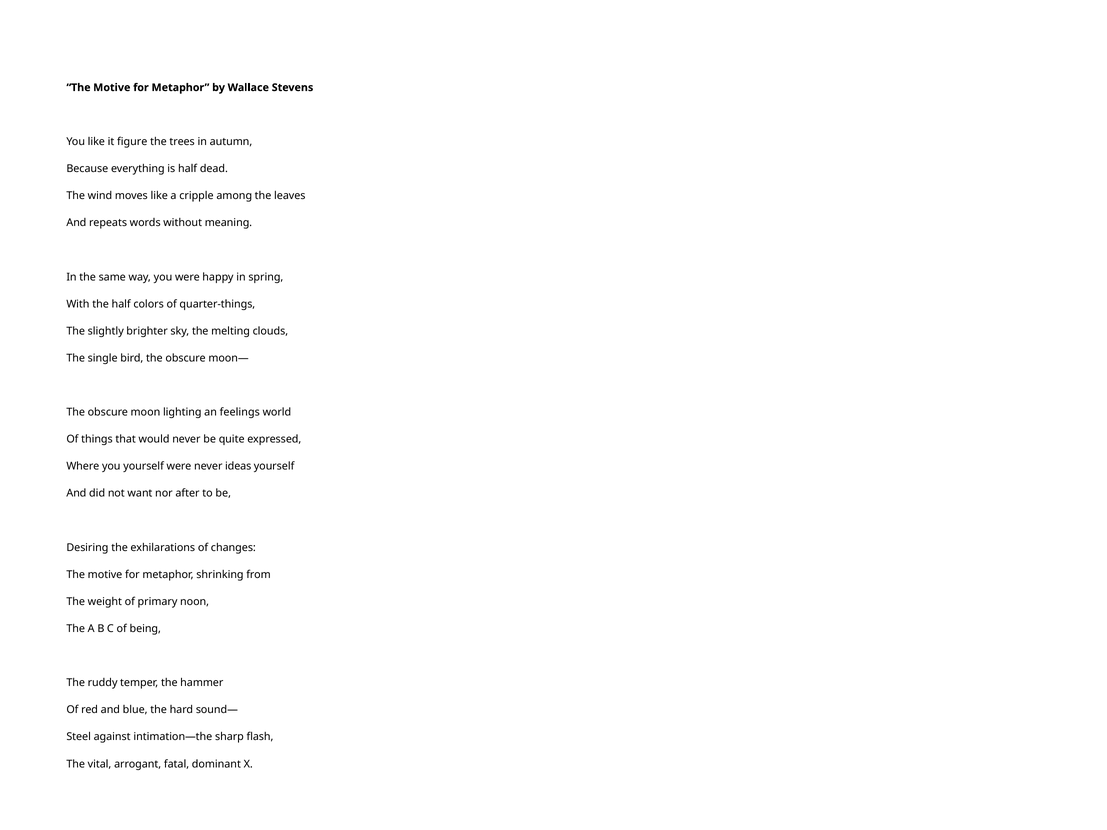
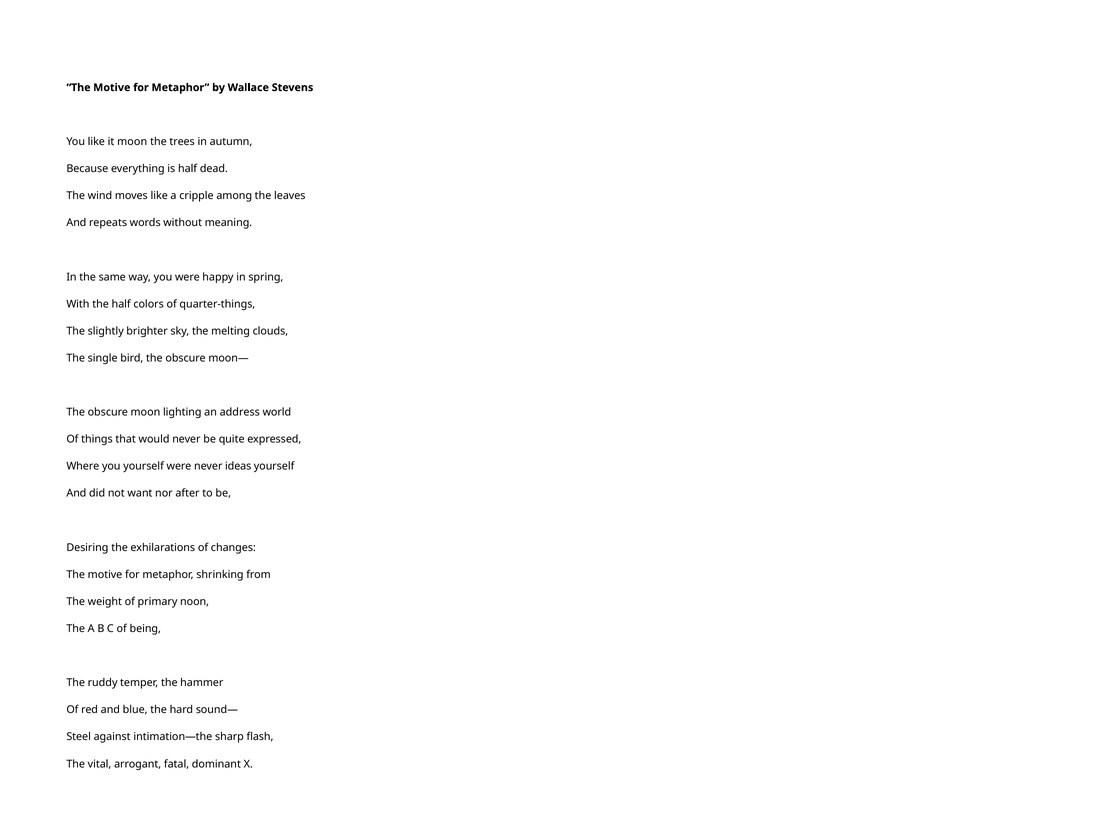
it figure: figure -> moon (132, 142)
feelings: feelings -> address (240, 412)
